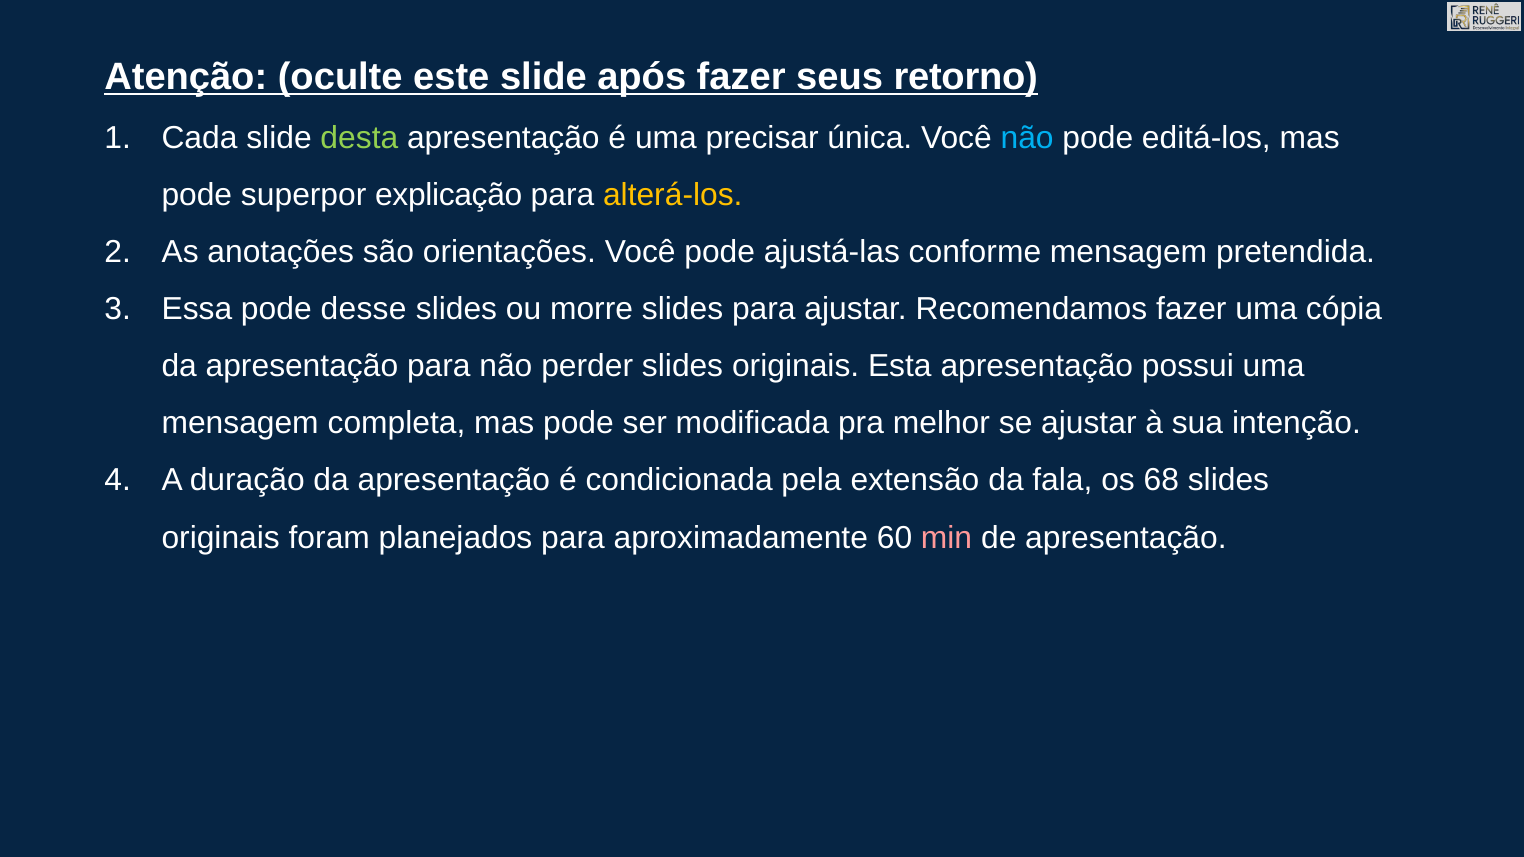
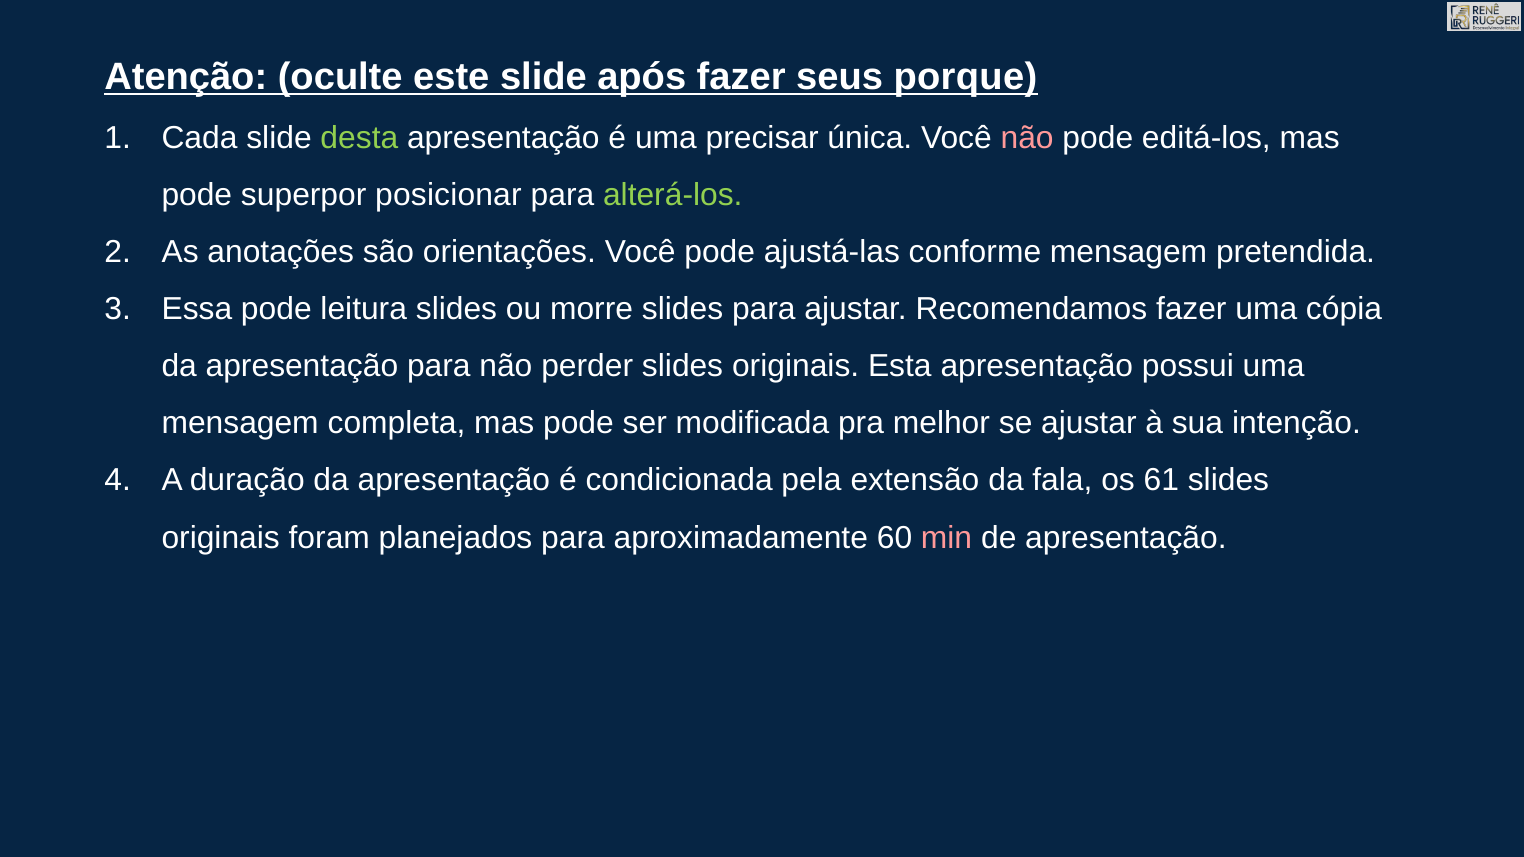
retorno: retorno -> porque (965, 77)
não colour: light blue -> pink (1027, 138)
explicação: explicação -> posicionar (448, 195)
alterá-los colour: yellow -> light green (673, 195)
desse: desse -> leitura (364, 309)
68: 68 -> 61 (1161, 481)
